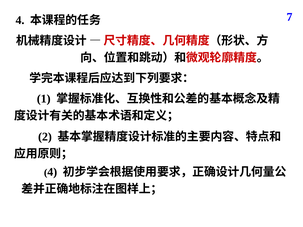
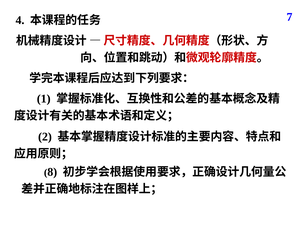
4: 4 -> 8 (52, 172)
